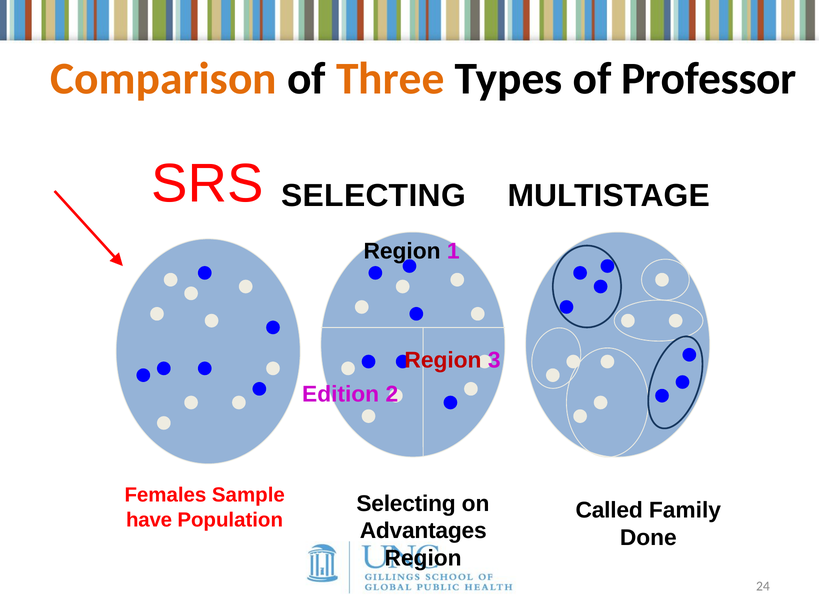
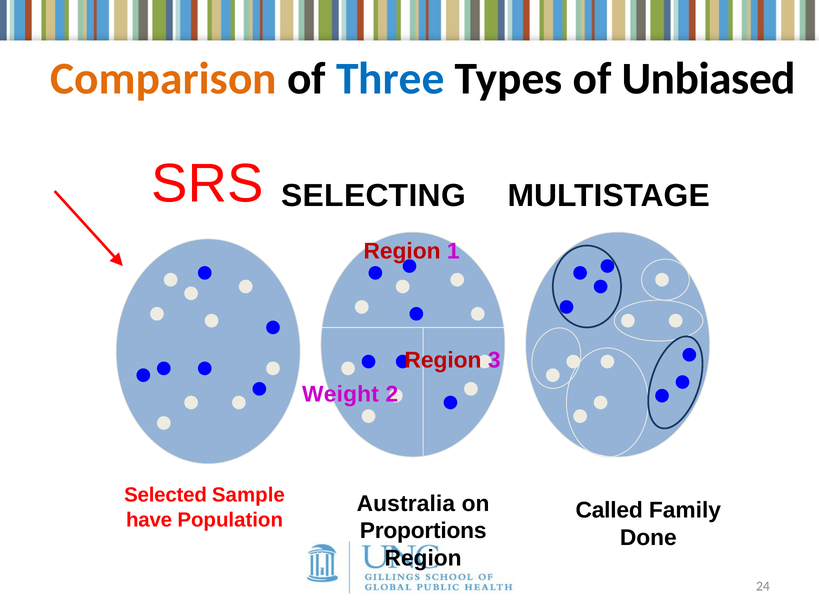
Three colour: orange -> blue (390, 79)
Professor: Professor -> Unbiased (709, 79)
Region colour: black -> red (402, 251)
Edition: Edition -> Weight (341, 395)
Females: Females -> Selected (166, 495)
Selecting: Selecting -> Australia (406, 504)
Advantages: Advantages -> Proportions (423, 531)
